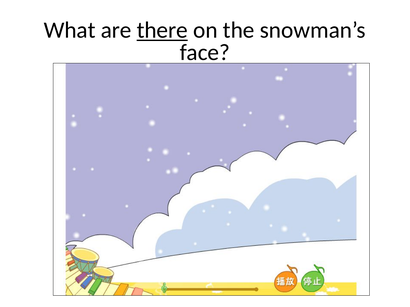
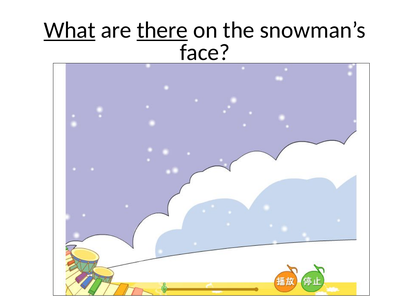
What underline: none -> present (70, 30)
